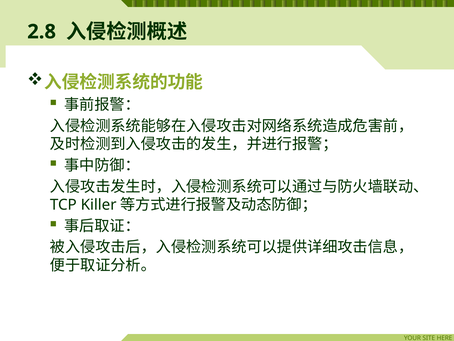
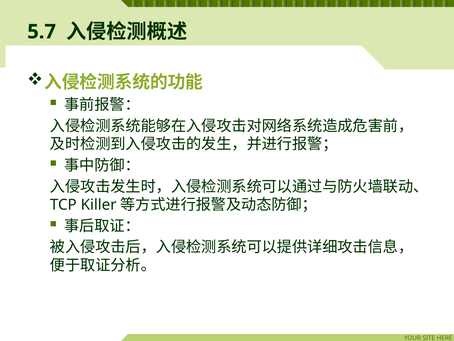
2.8: 2.8 -> 5.7 (42, 32)
